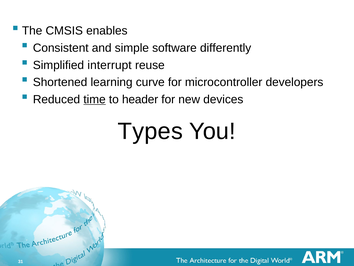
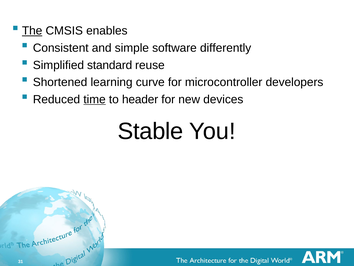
The underline: none -> present (32, 31)
interrupt: interrupt -> standard (110, 65)
Types: Types -> Stable (150, 131)
